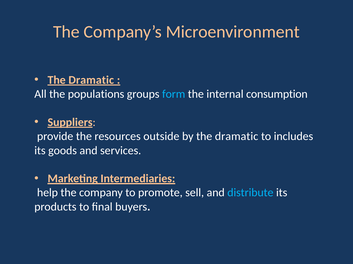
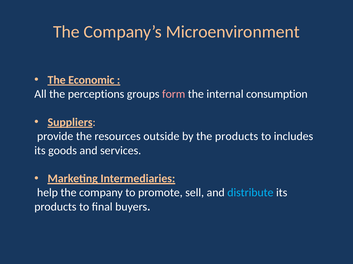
Dramatic: Dramatic -> Economic (91, 80)
populations: populations -> perceptions (96, 94)
form colour: light blue -> pink (174, 94)
by the dramatic: dramatic -> products (237, 137)
